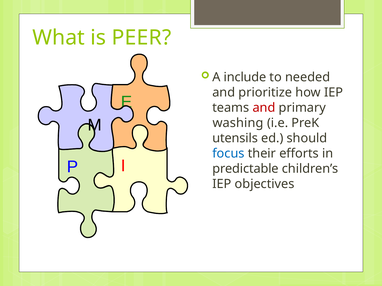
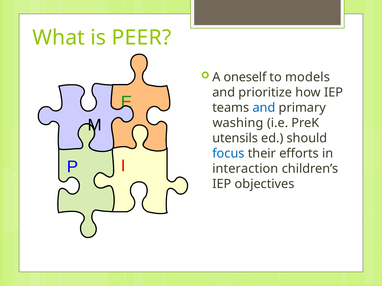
include: include -> oneself (245, 77)
needed: needed -> models (308, 77)
and colour: red -> blue (264, 108)
predictable: predictable -> interaction (245, 169)
